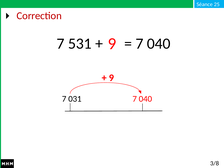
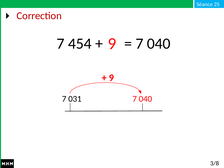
531: 531 -> 454 (80, 44)
